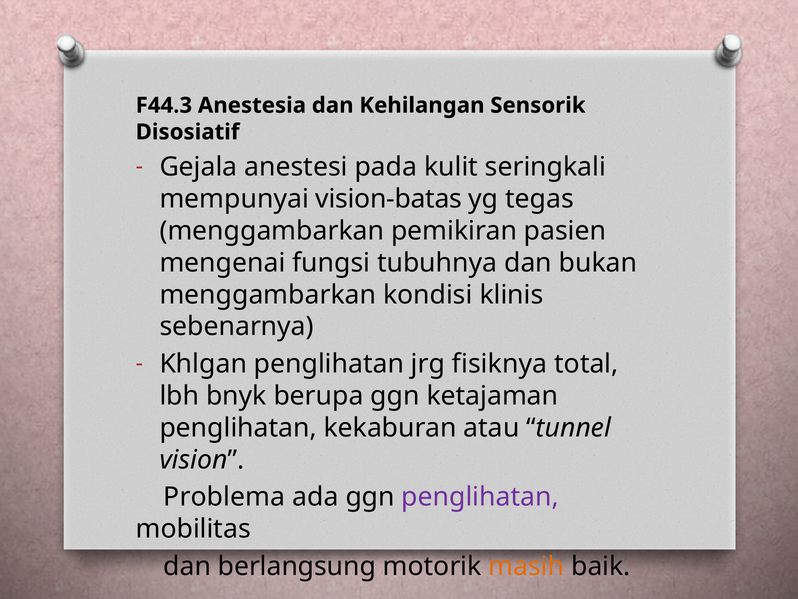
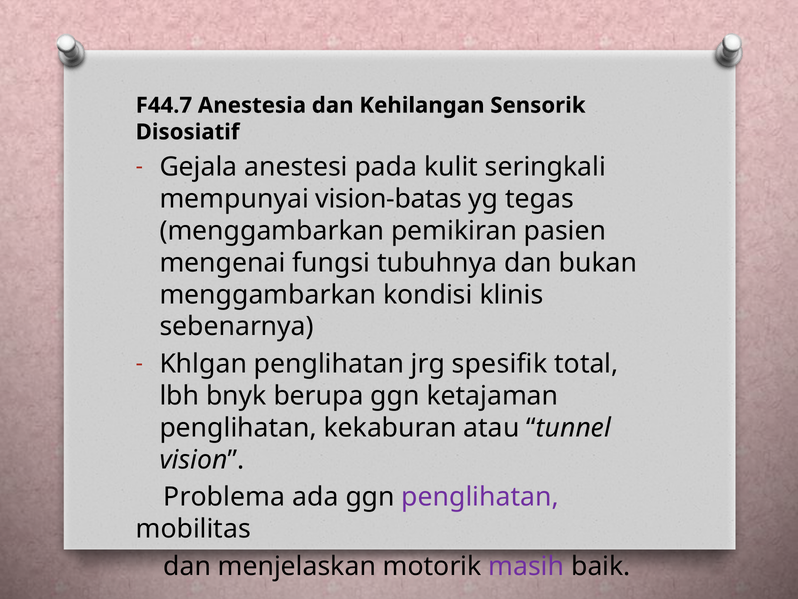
F44.3: F44.3 -> F44.7 (164, 105)
fisiknya: fisiknya -> spesifik (500, 364)
berlangsung: berlangsung -> menjelaskan (297, 566)
masih colour: orange -> purple (526, 566)
